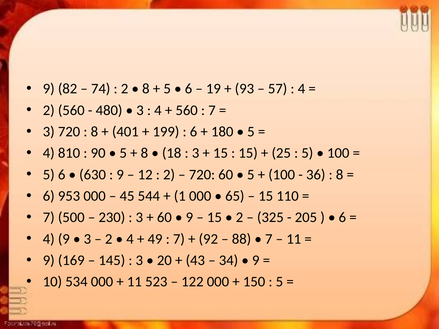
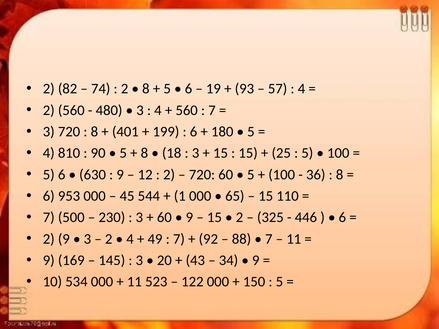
9: 9 -> 2 (49, 89)
205: 205 -> 446 (306, 218)
4: 4 -> 2 (49, 239)
